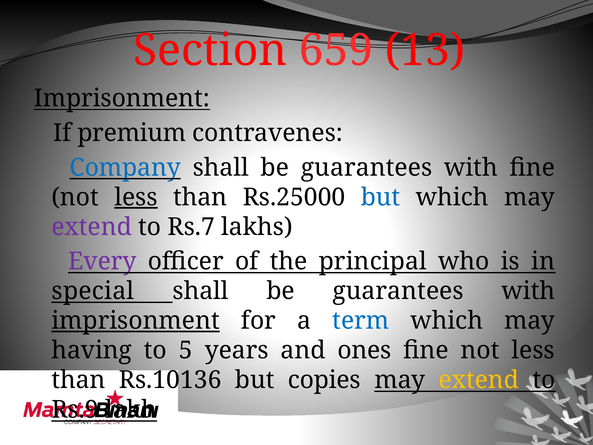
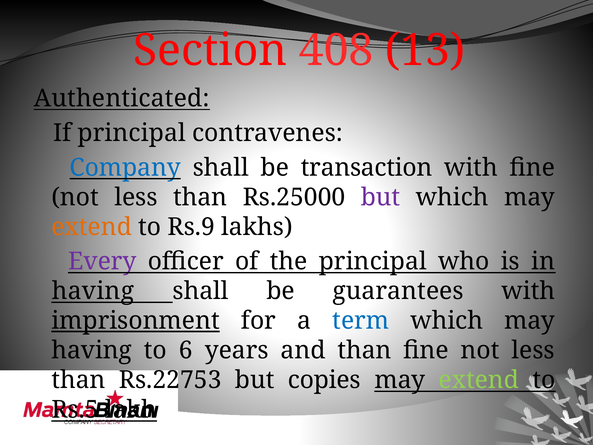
659: 659 -> 408 (336, 51)
Imprisonment: Imprisonment -> Authenticated (122, 98)
If premium: premium -> principal (132, 133)
guarantees: guarantees -> transaction (367, 167)
less underline: present -> none (136, 197)
but colour: blue -> purple (381, 197)
extend colour: purple -> orange (92, 227)
Rs.7: Rs.7 -> Rs.9 (191, 227)
special: special -> having (93, 291)
5: 5 -> 6 (186, 350)
and ones: ones -> than (364, 350)
Rs.10136: Rs.10136 -> Rs.22753 (170, 380)
extend colour: yellow -> light green (479, 380)
Rs.9: Rs.9 -> Rs.5 (75, 410)
